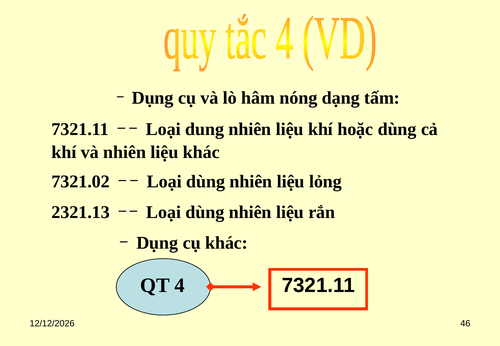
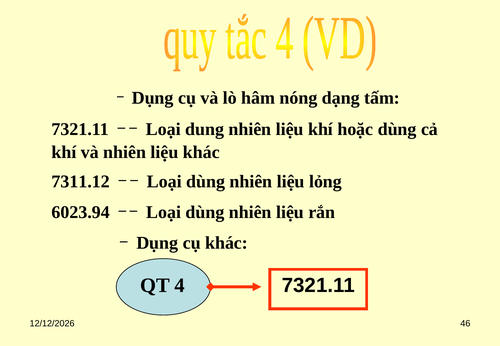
7321.02: 7321.02 -> 7311.12 (81, 182)
2321.13: 2321.13 -> 6023.94 (81, 212)
